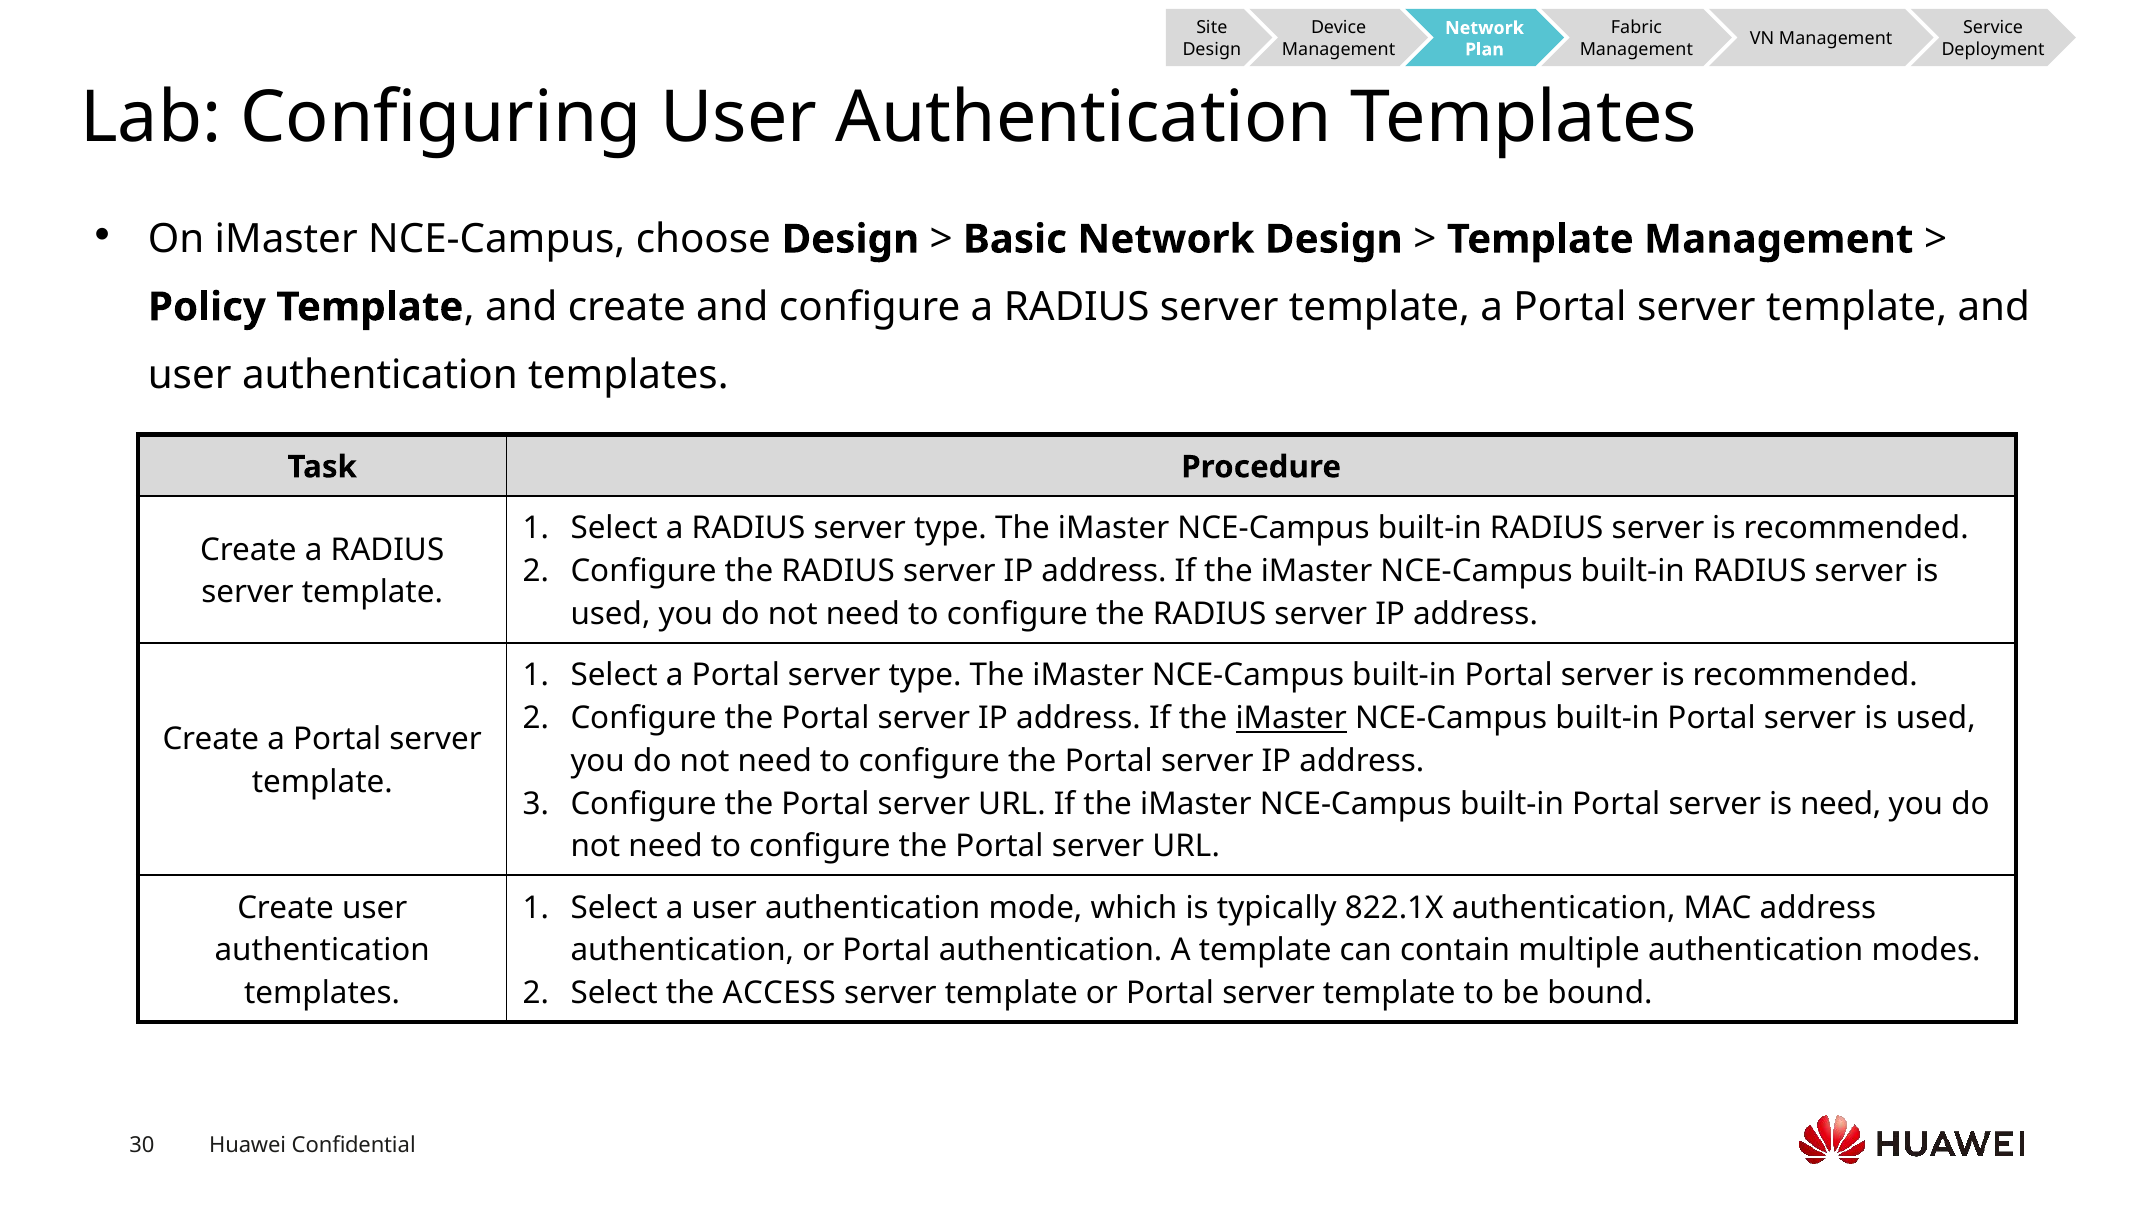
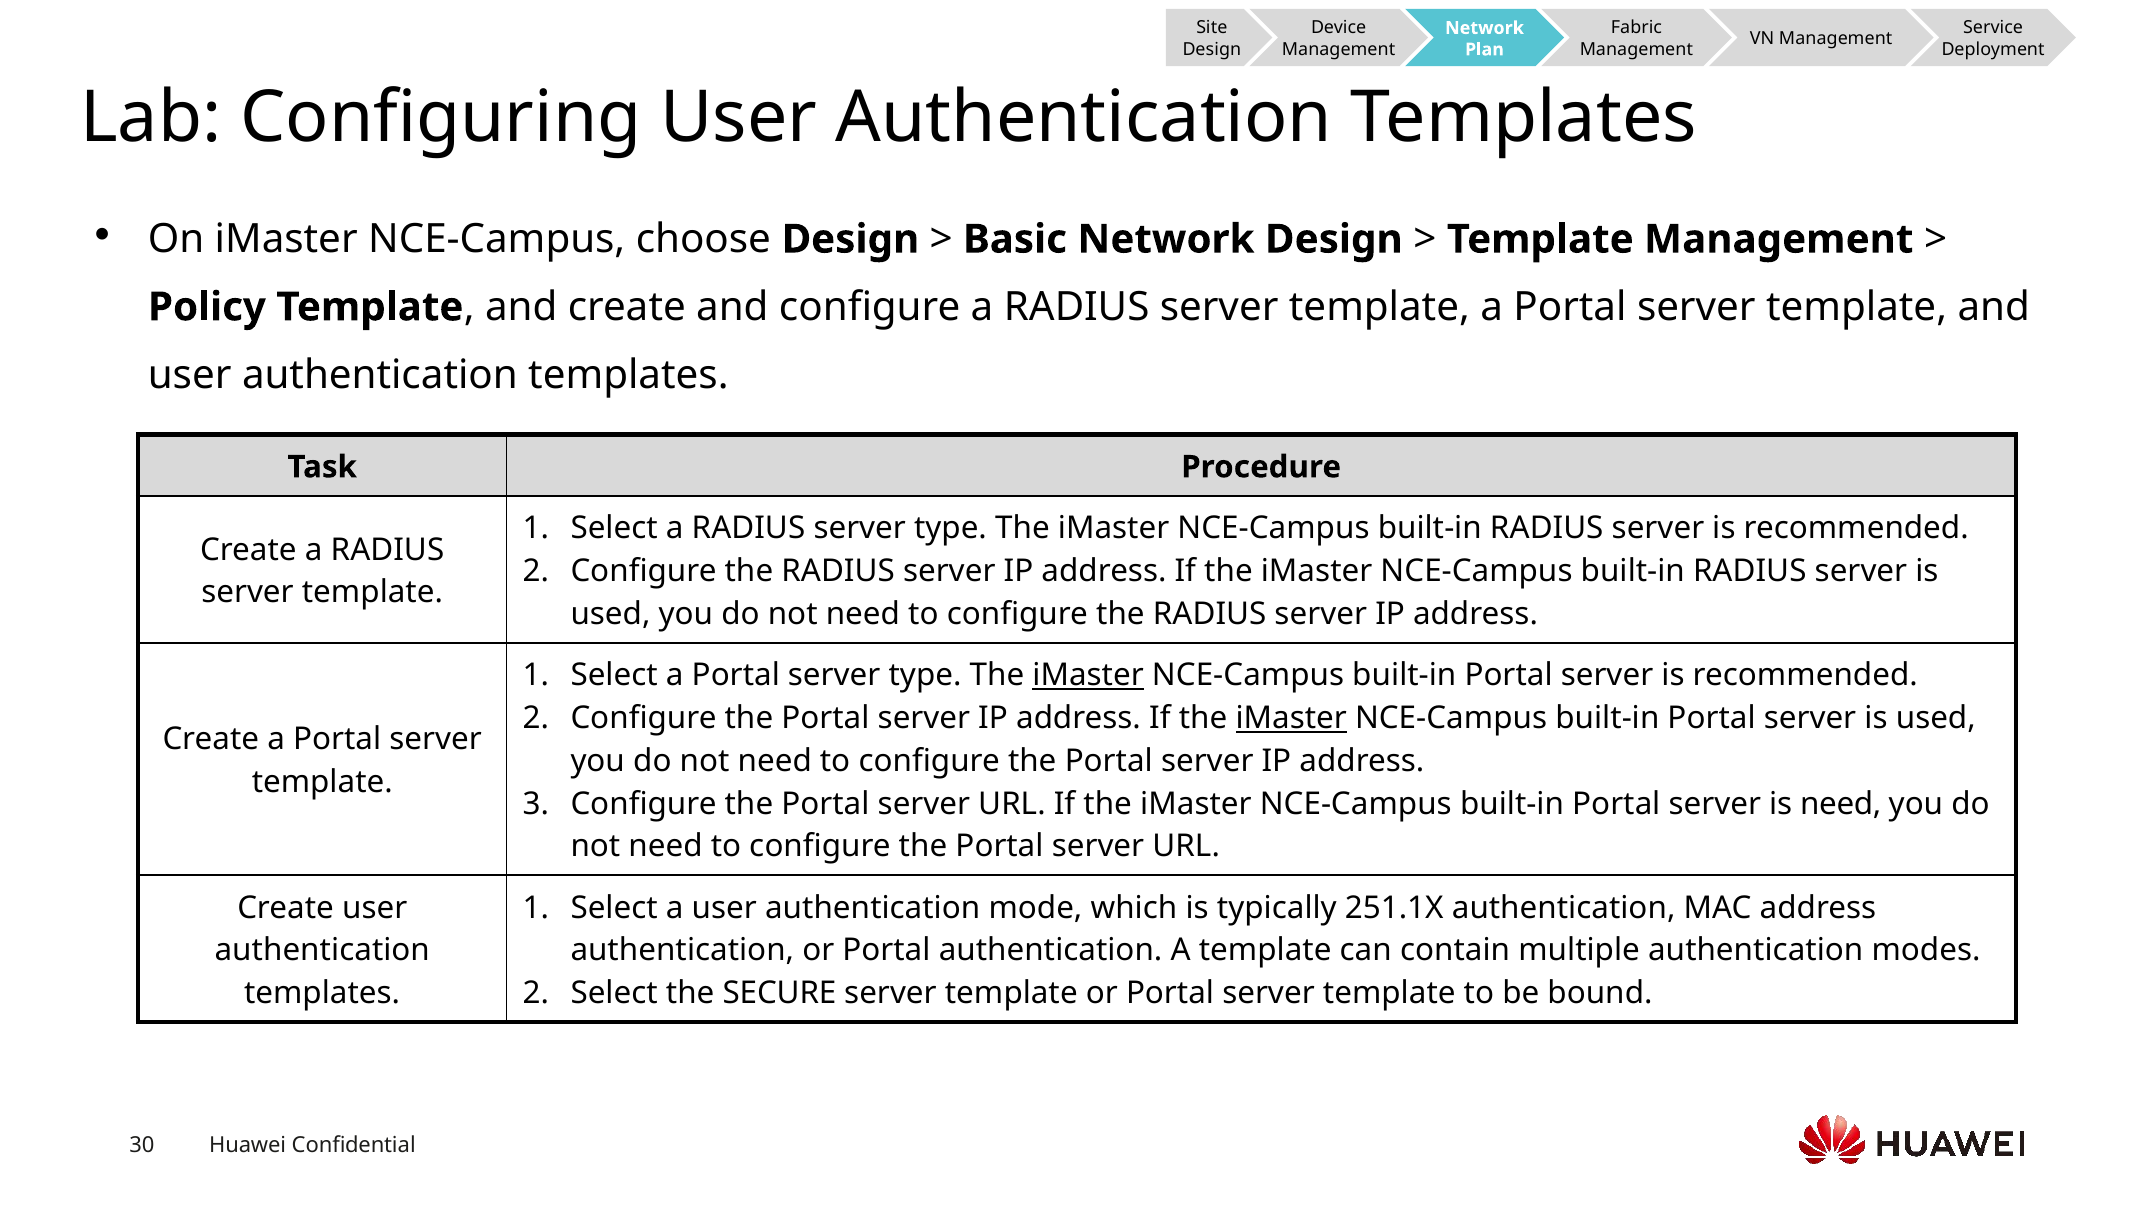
iMaster underline: none -> present (1088, 675)
822.1X: 822.1X -> 251.1X (1394, 907)
ACCESS: ACCESS -> SECURE (779, 993)
